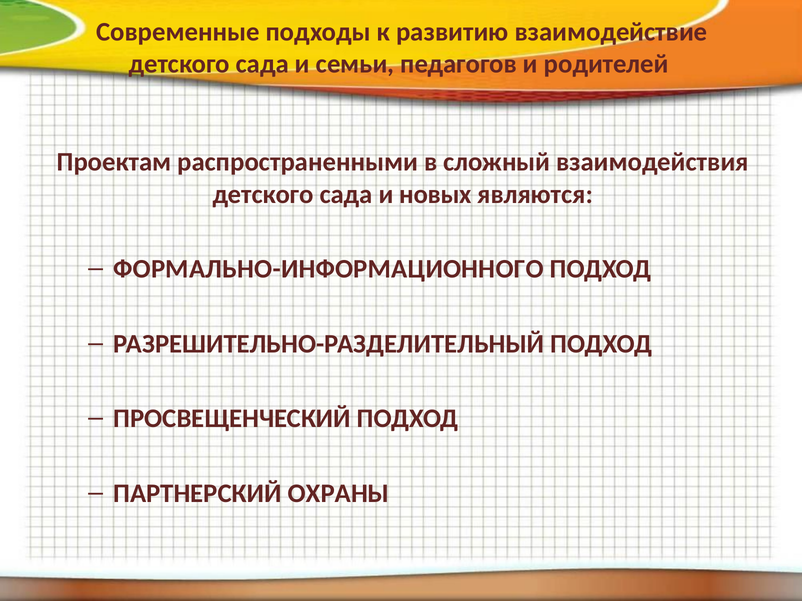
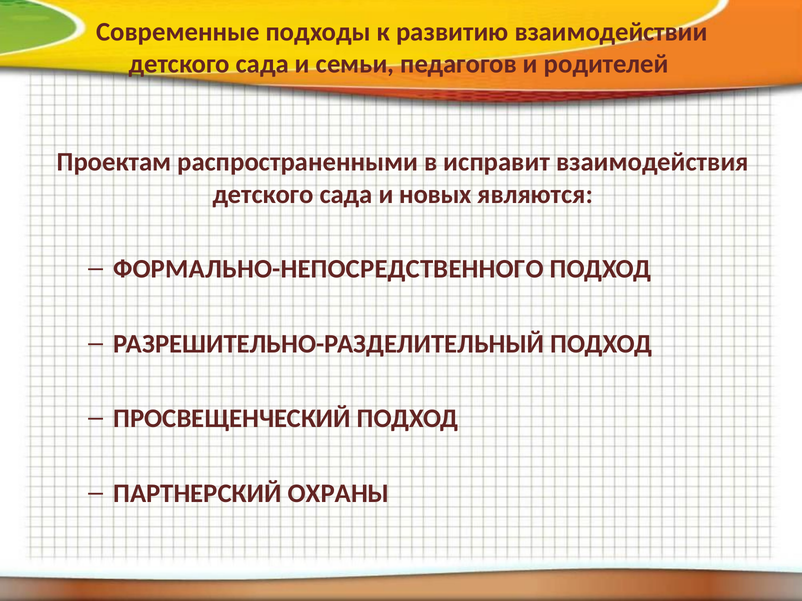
взаимодействие: взаимодействие -> взаимодействии (611, 32)
сложный: сложный -> исправит (497, 162)
ФОРМАЛЬНО-ИНФОРМАЦИОННОГО: ФОРМАЛЬНО-ИНФОРМАЦИОННОГО -> ФОРМАЛЬНО-НЕПОСРЕДСТВЕННОГО (328, 269)
